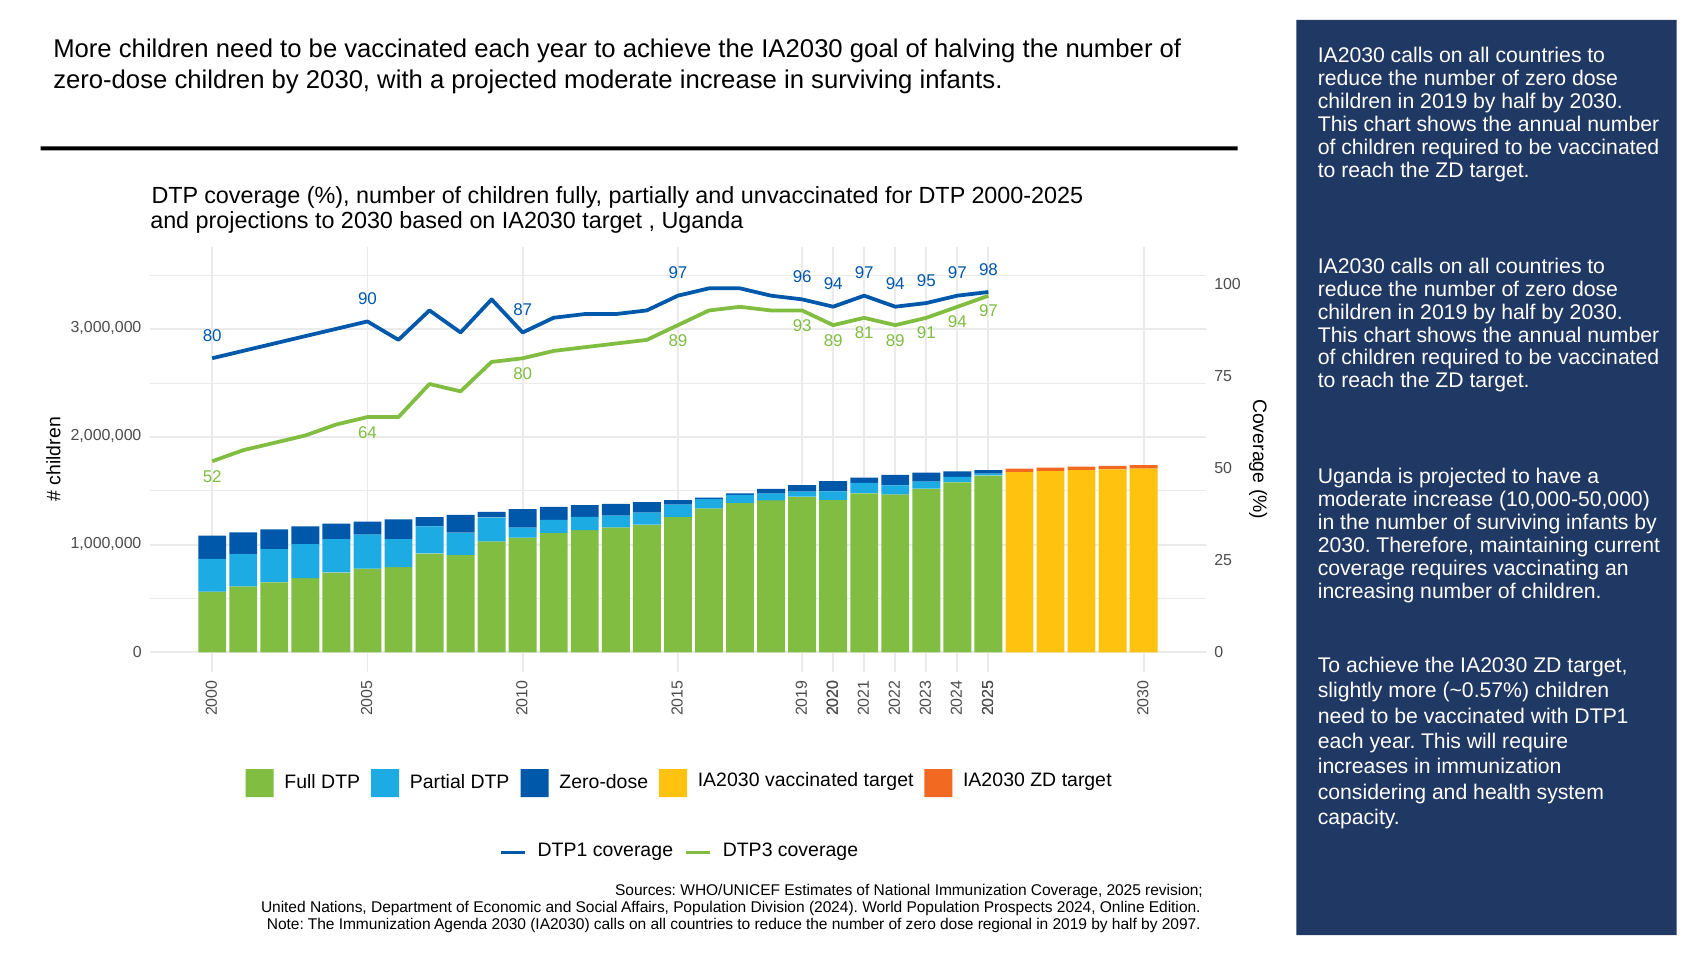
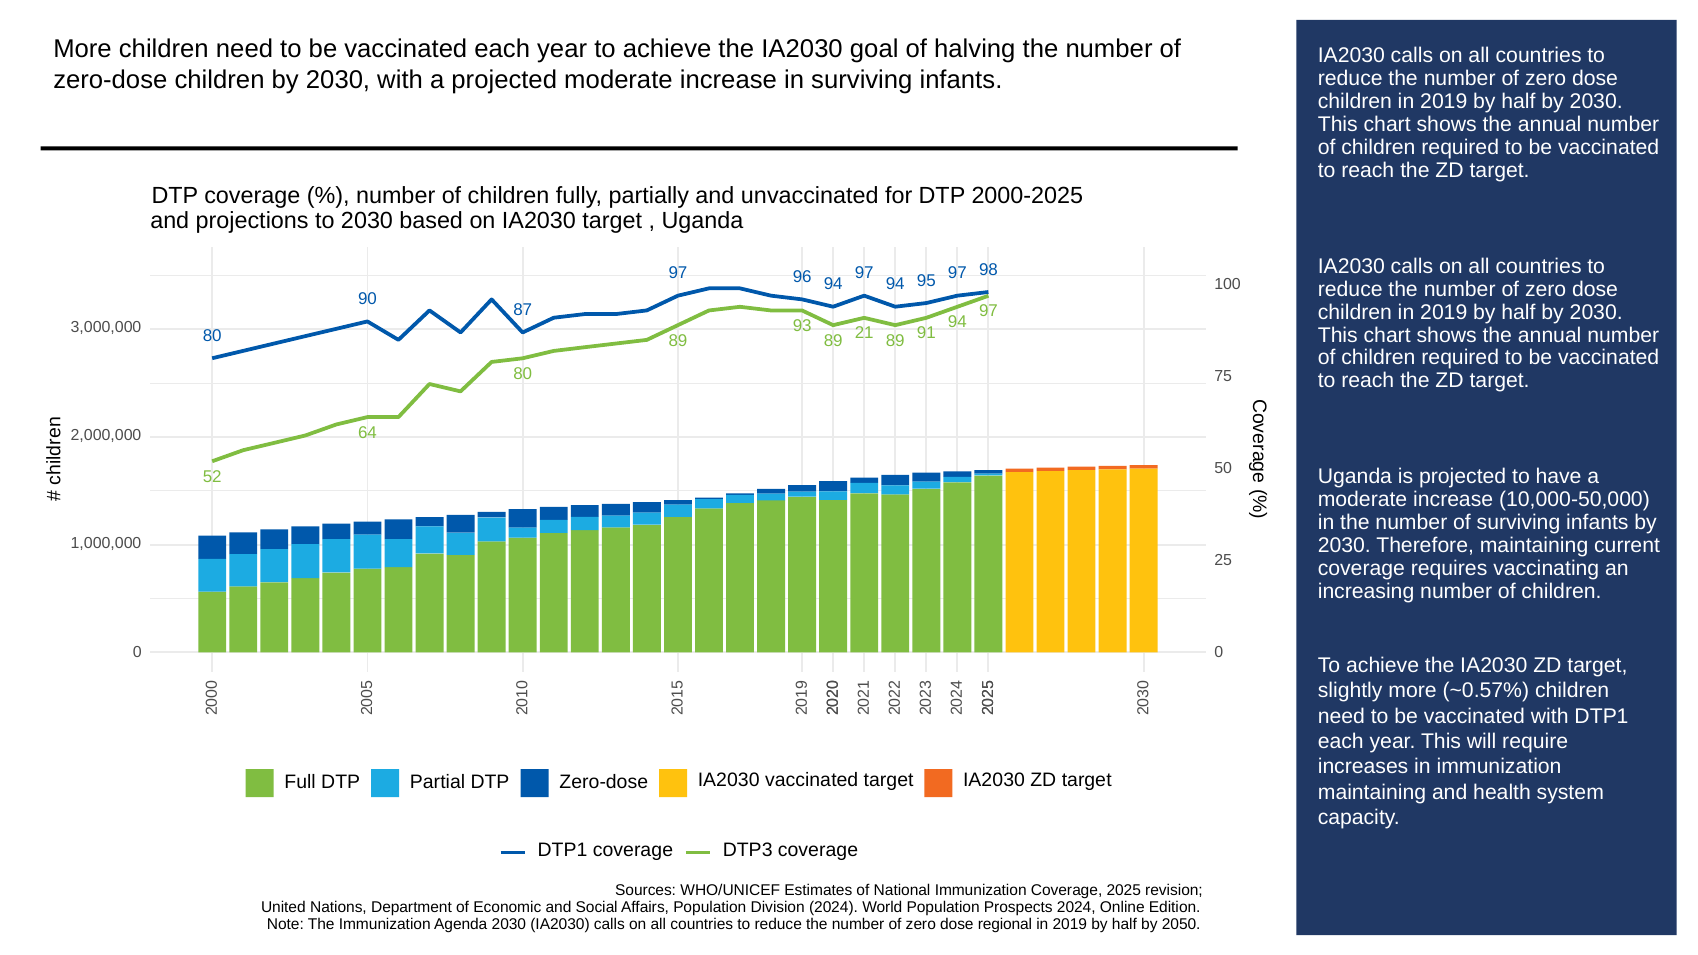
81: 81 -> 21 (864, 333)
considering: considering -> maintaining (1372, 793)
2097: 2097 -> 2050 (1181, 924)
